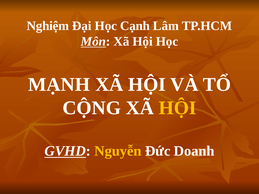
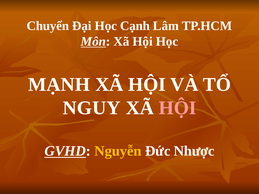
Nghiệm: Nghiệm -> Chuyển (48, 26)
CỘNG: CỘNG -> NGUY (92, 108)
HỘI colour: yellow -> pink (178, 108)
Doanh: Doanh -> Nhược (194, 151)
